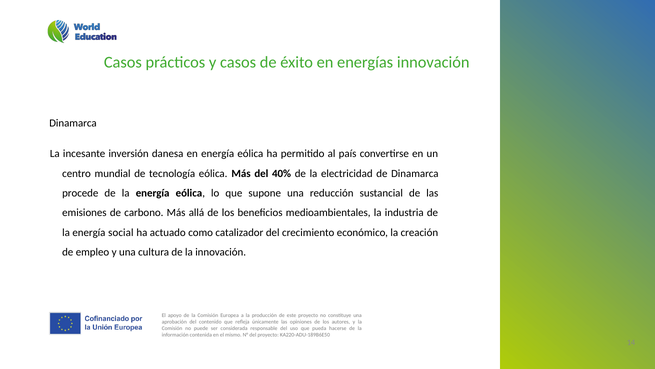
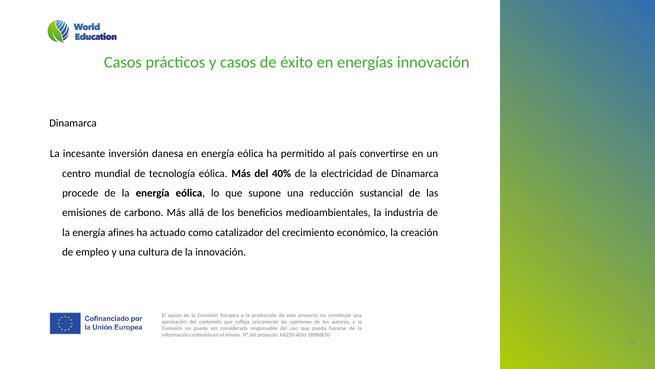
social: social -> afines (121, 232)
